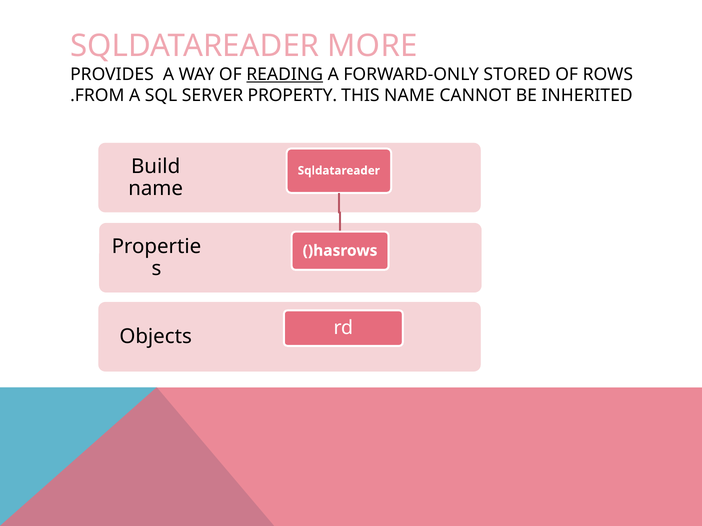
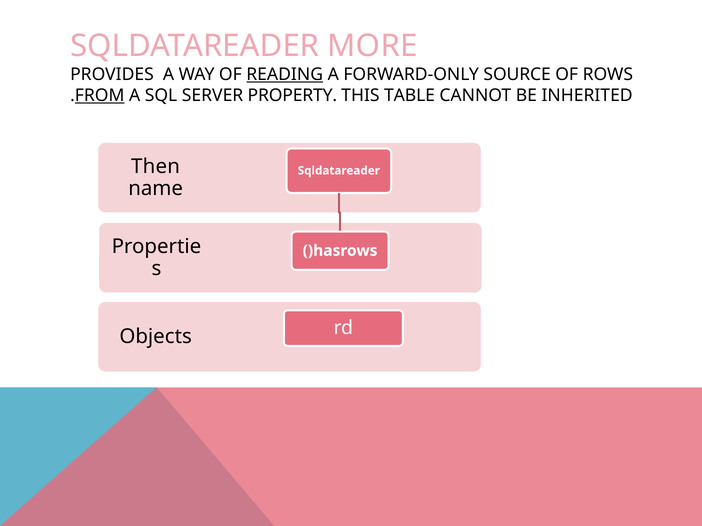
STORED: STORED -> SOURCE (517, 74)
FROM underline: none -> present (100, 95)
THIS NAME: NAME -> TABLE (410, 95)
Build: Build -> Then (156, 167)
